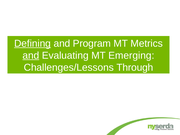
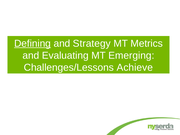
Program: Program -> Strategy (92, 43)
and underline: present -> none (31, 55)
Through: Through -> Achieve (135, 67)
